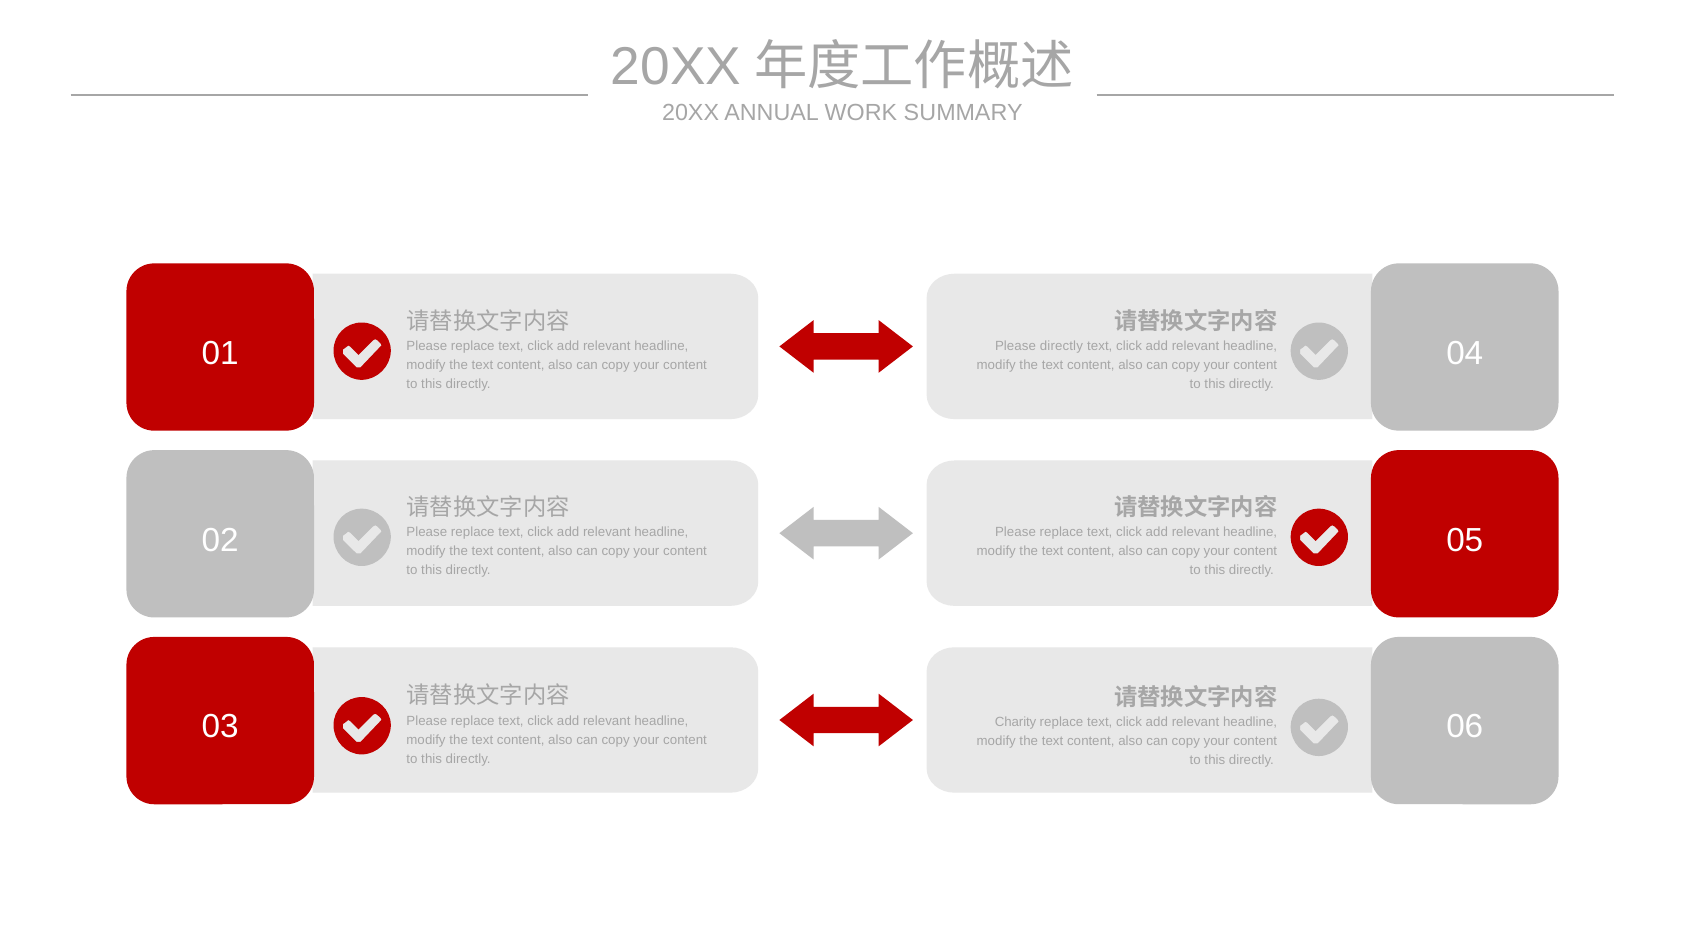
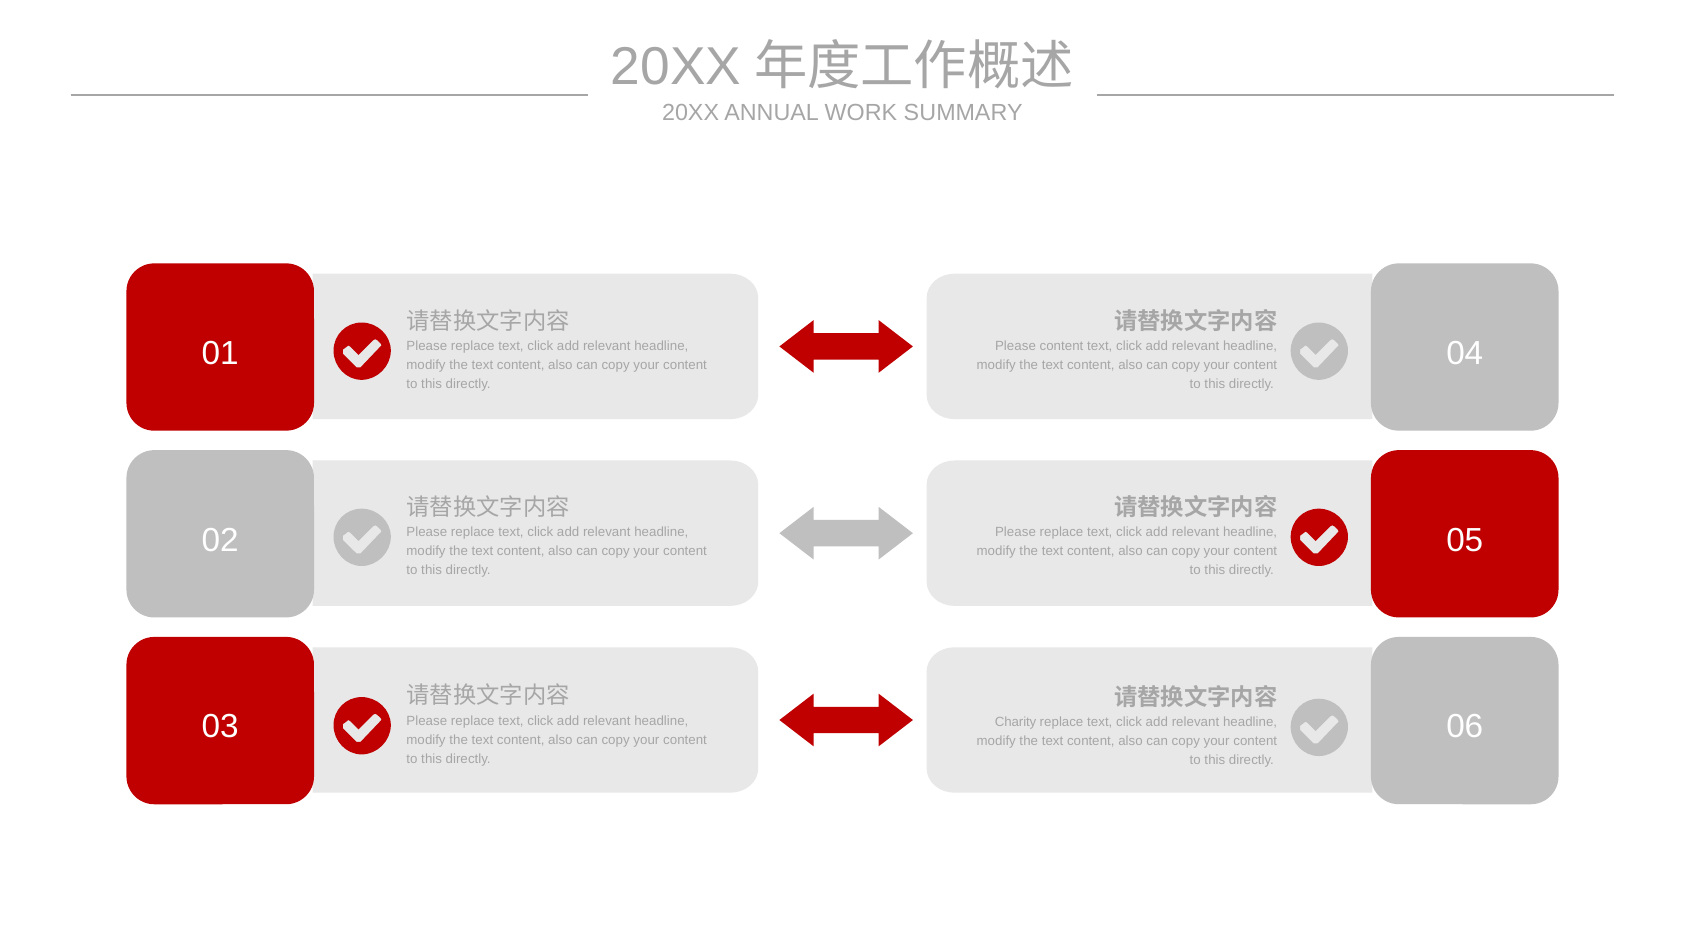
Please directly: directly -> content (1062, 346)
